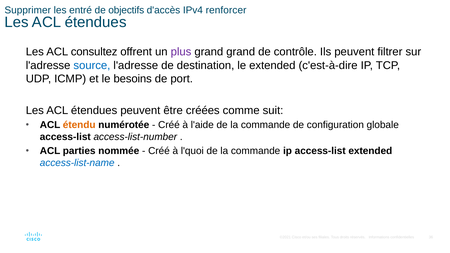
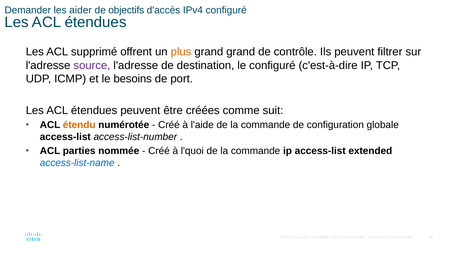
Supprimer: Supprimer -> Demander (28, 10)
entré: entré -> aider (81, 10)
IPv4 renforcer: renforcer -> configuré (226, 10)
consultez: consultez -> supprimé (94, 52)
plus colour: purple -> orange (181, 52)
source colour: blue -> purple (92, 65)
le extended: extended -> configuré (272, 65)
